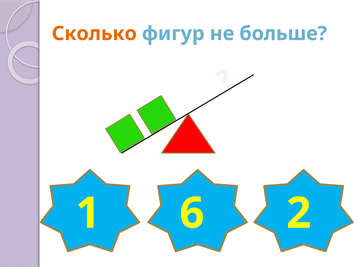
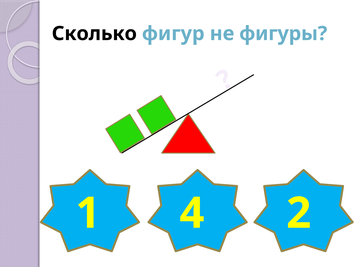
Сколько colour: orange -> black (94, 34)
больше: больше -> фигуры (283, 34)
6: 6 -> 4 (192, 214)
